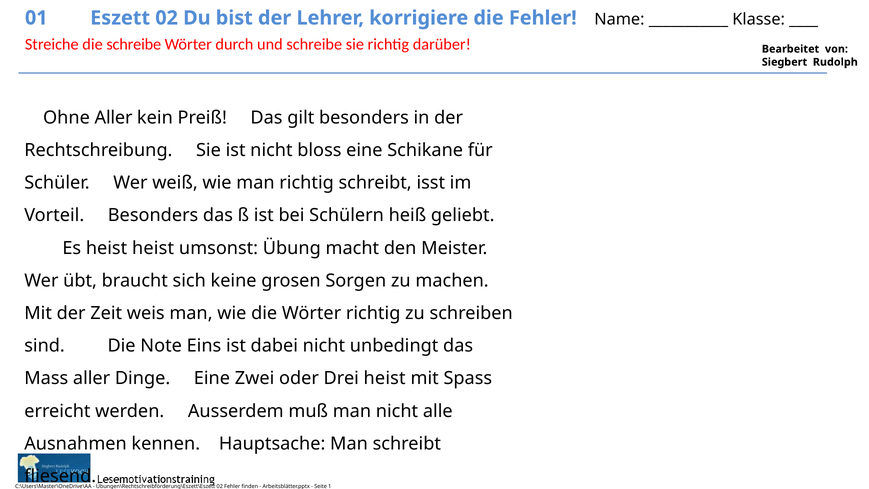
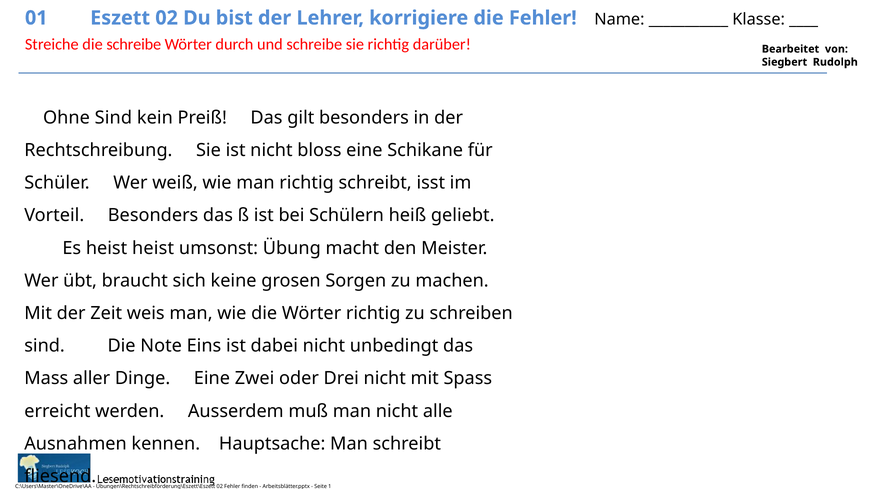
Ohne Aller: Aller -> Sind (113, 118)
Drei heist: heist -> nicht (385, 378)
